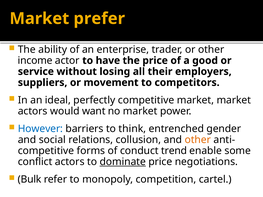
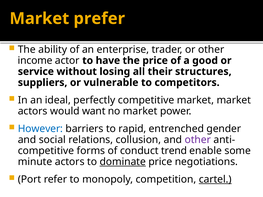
employers: employers -> structures (203, 72)
movement: movement -> vulnerable (111, 83)
think: think -> rapid (132, 129)
other colour: orange -> purple (198, 140)
conflict: conflict -> minute (35, 162)
Bulk: Bulk -> Port (30, 180)
cartel underline: none -> present (215, 180)
